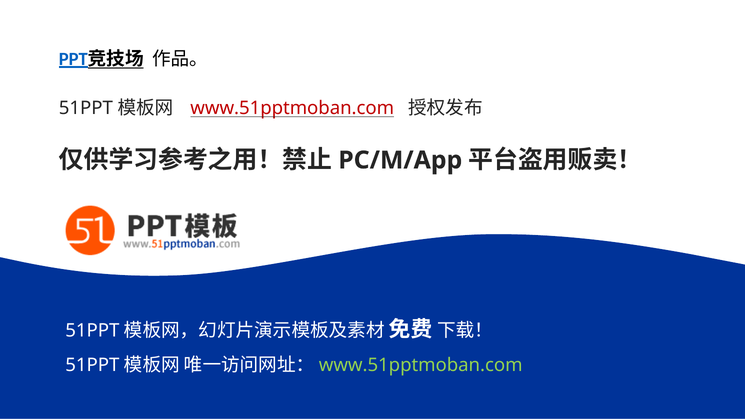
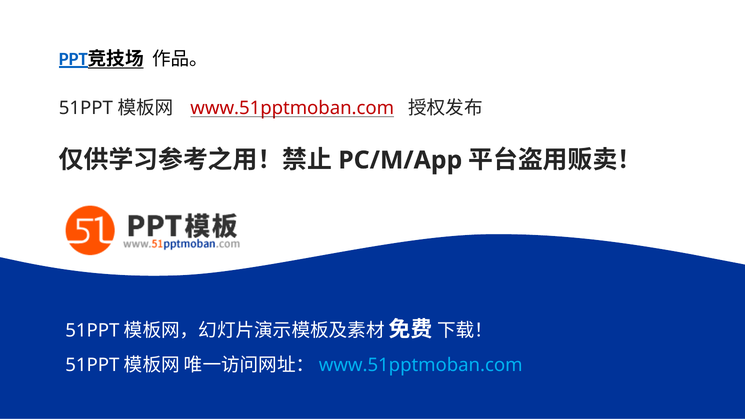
www.51pptmoban.com colour: light green -> light blue (421, 365)
